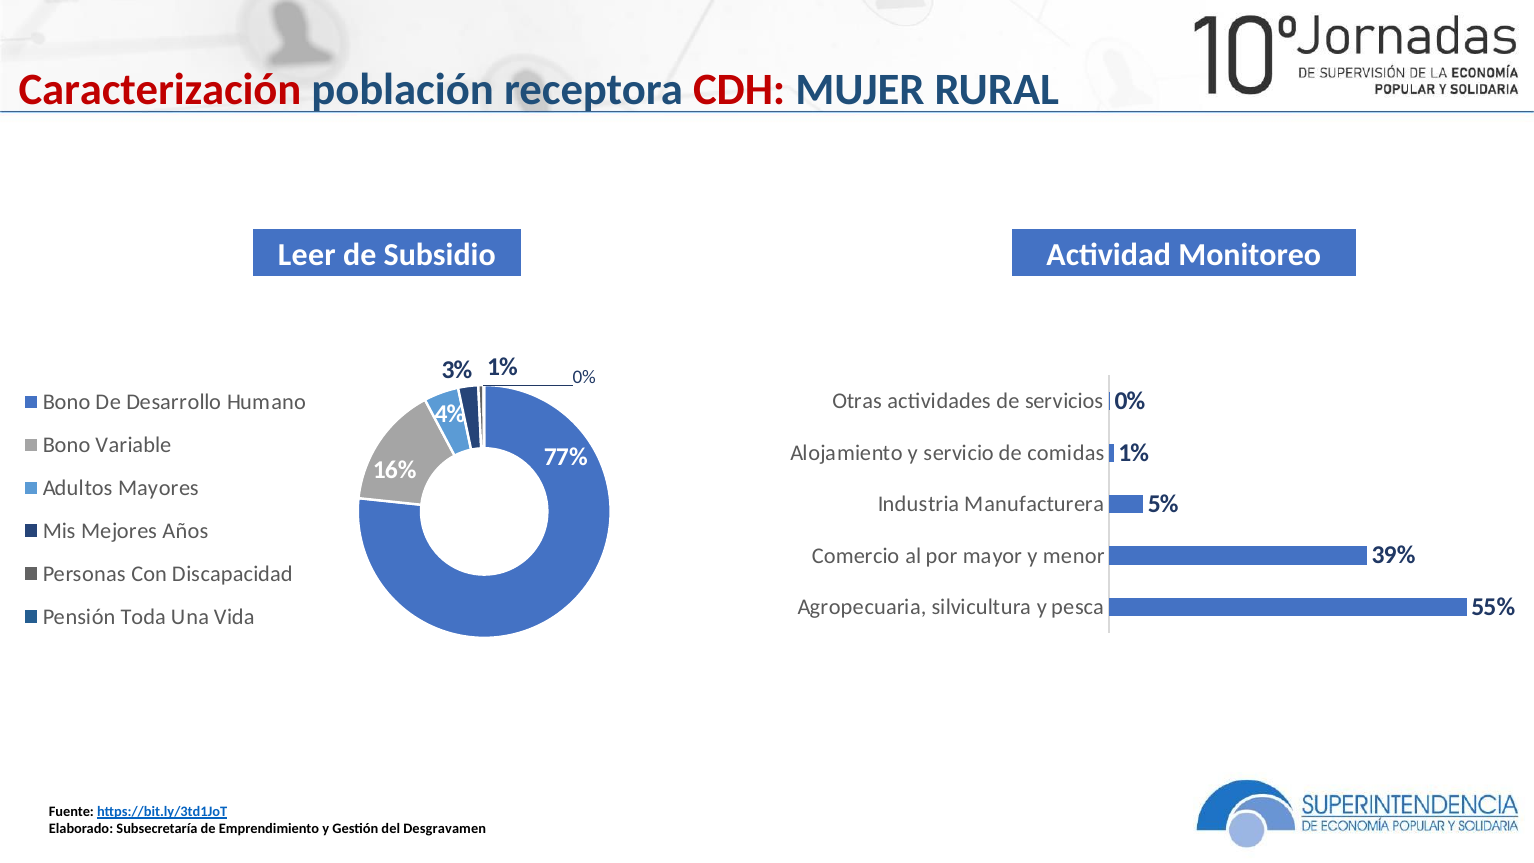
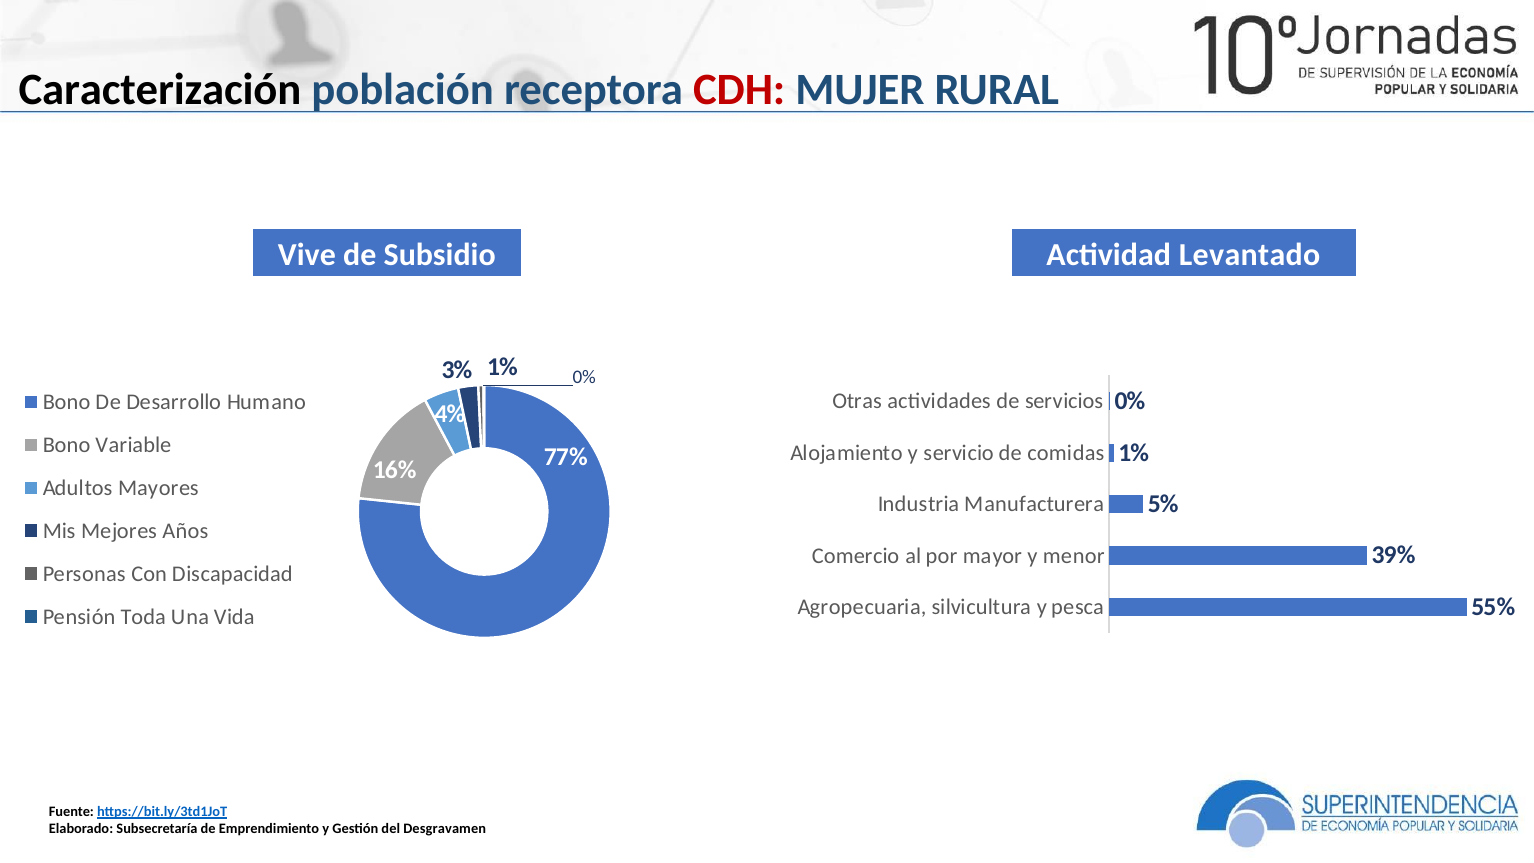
Caracterización colour: red -> black (160, 90)
Leer: Leer -> Vive (307, 255)
Monitoreo: Monitoreo -> Levantado (1250, 255)
